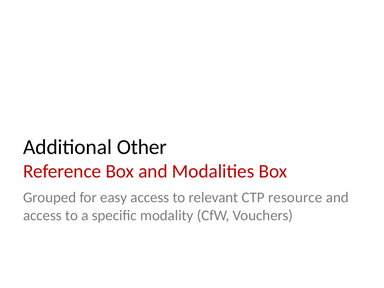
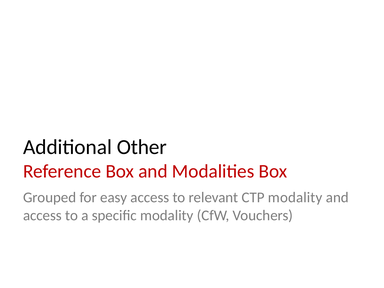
CTP resource: resource -> modality (295, 198)
